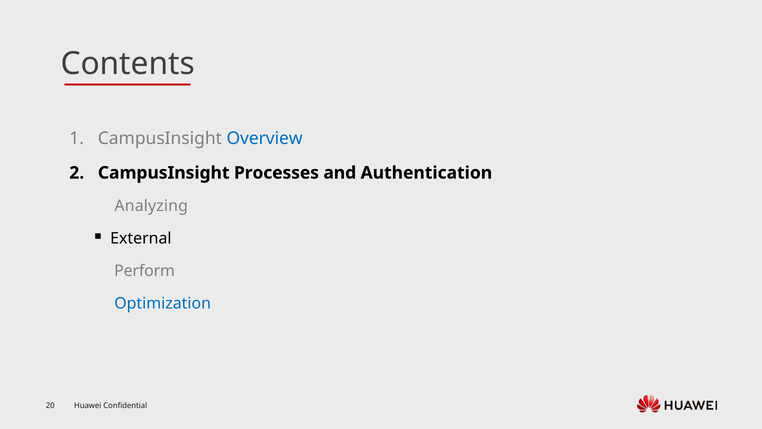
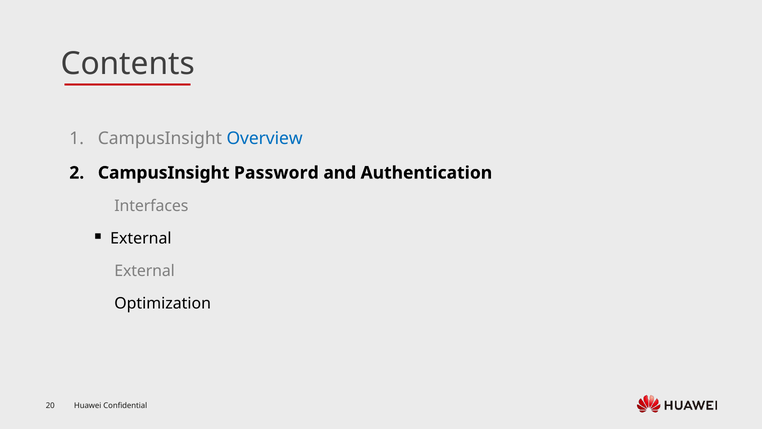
Processes: Processes -> Password (276, 173)
Analyzing: Analyzing -> Interfaces (151, 206)
Perform: Perform -> External (145, 271)
Optimization colour: blue -> black (163, 303)
